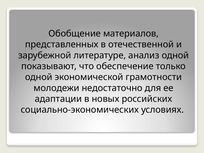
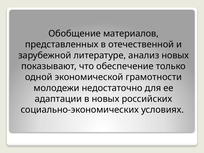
анализ одной: одной -> новых (175, 55)
